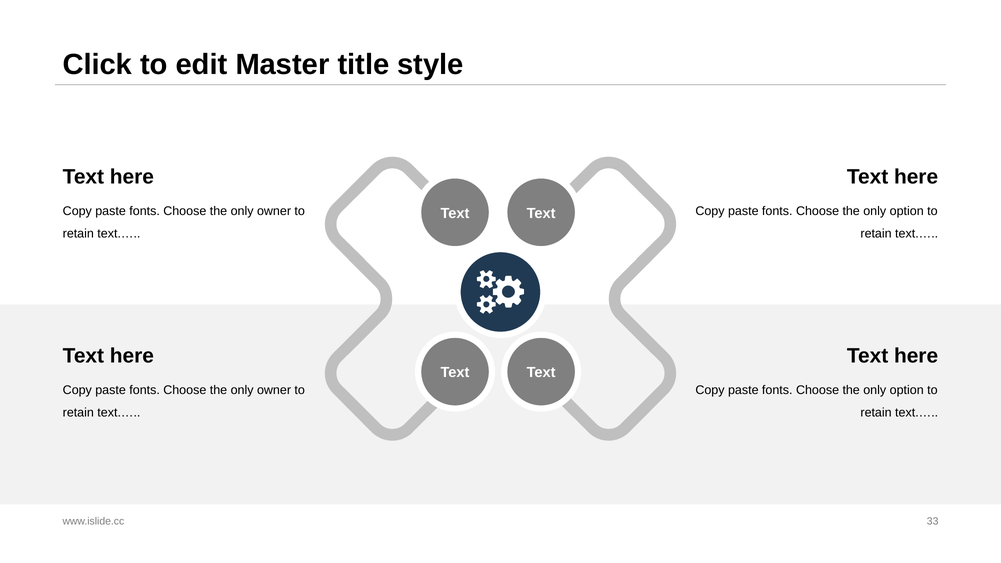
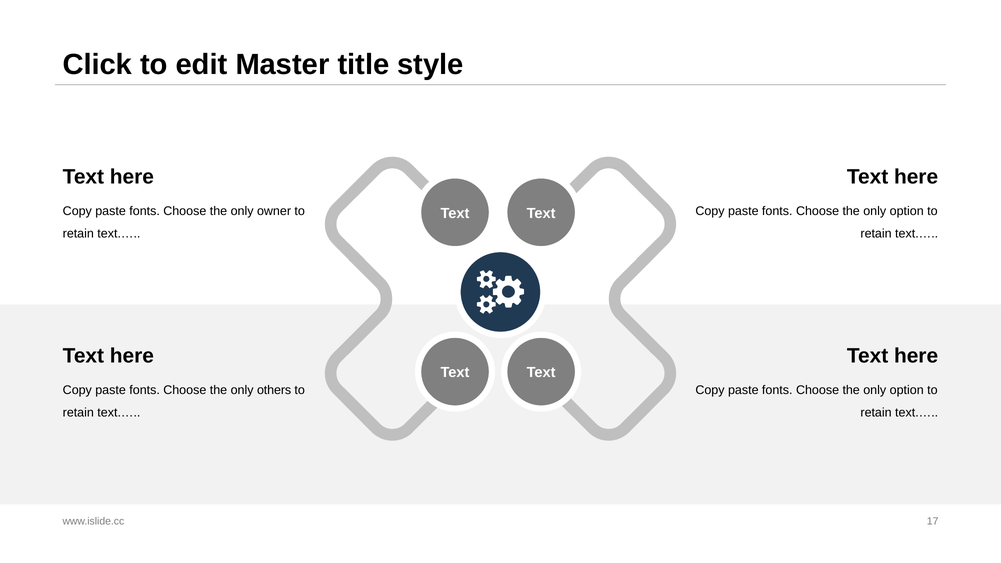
owner: owner -> others (274, 390)
33: 33 -> 17 (933, 522)
